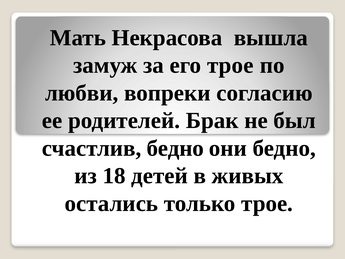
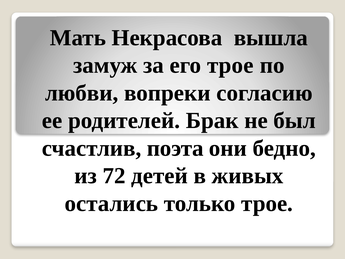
счастлив бедно: бедно -> поэта (175, 148)
18: 18 -> 72 (114, 176)
